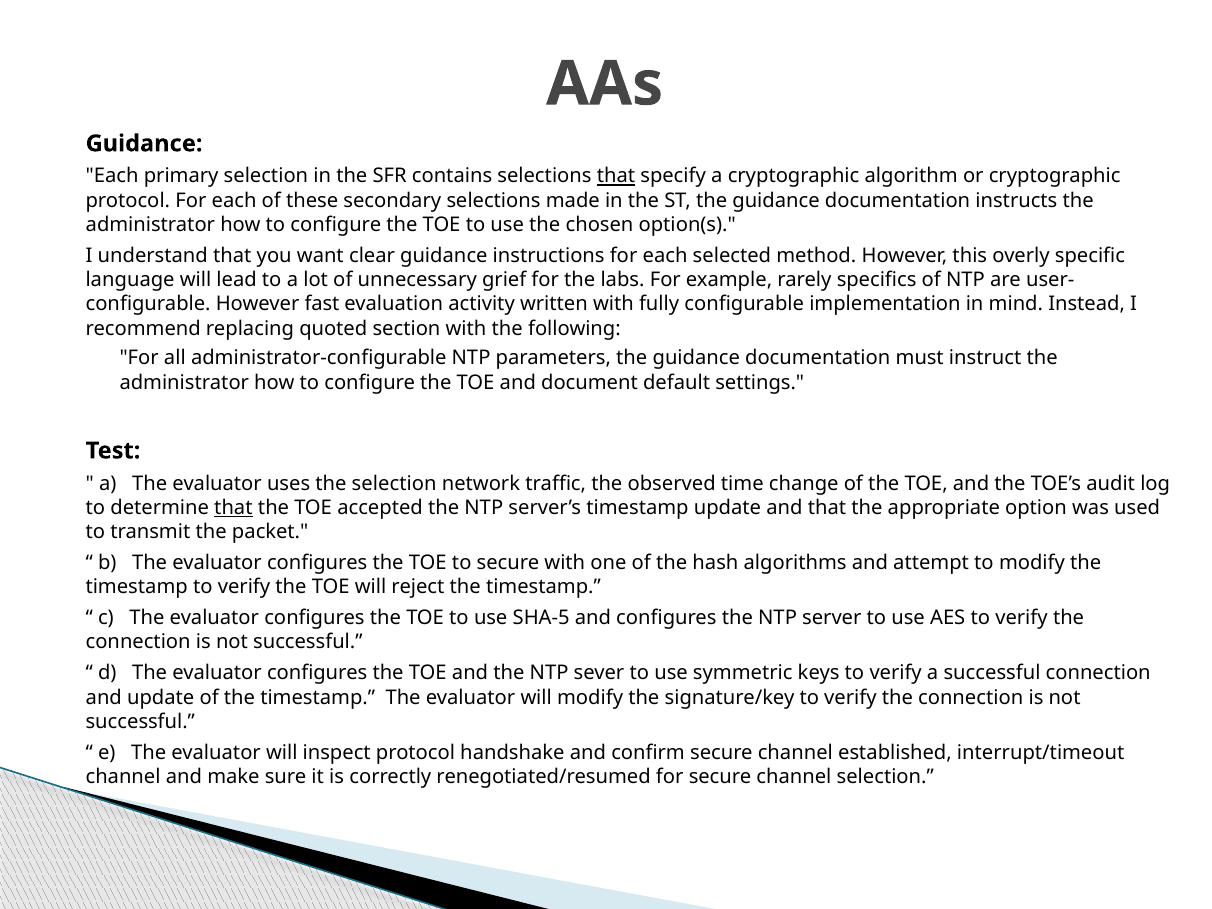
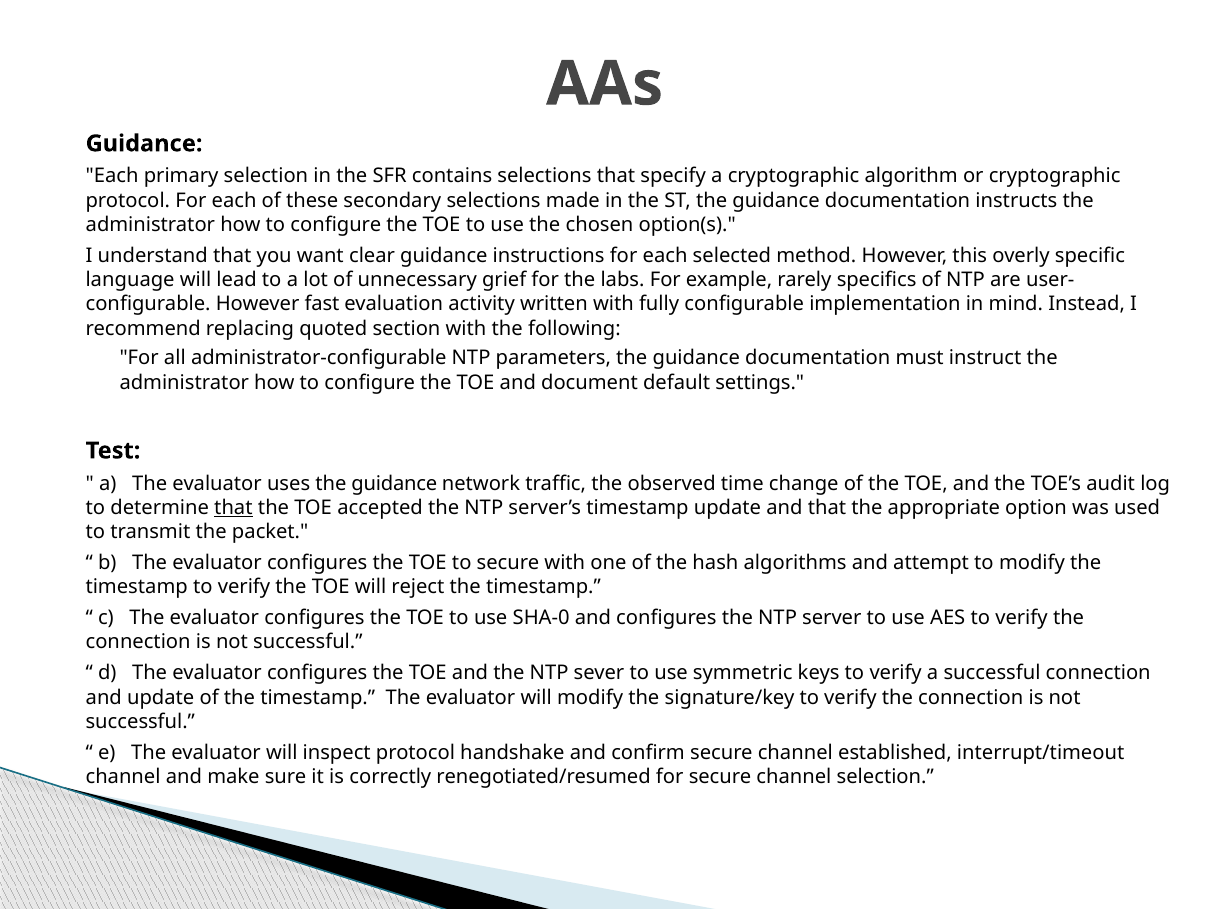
that underline: present -> none (616, 176)
uses the selection: selection -> guidance (394, 483)
SHA-5: SHA-5 -> SHA-0 (541, 618)
